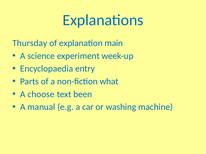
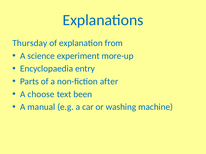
main: main -> from (114, 43)
week-up: week-up -> more-up (118, 56)
what: what -> after (109, 82)
